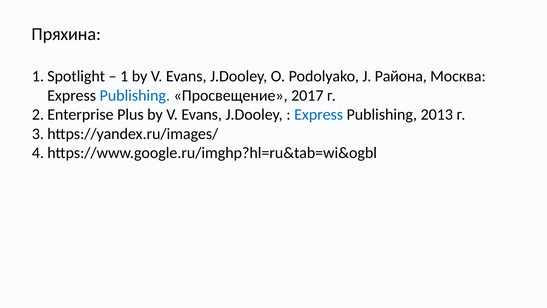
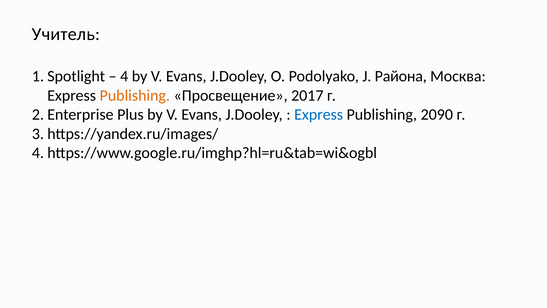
Пряхина: Пряхина -> Учитель (66, 34)
1: 1 -> 4 (124, 76)
Publishing colour: blue -> orange (135, 95)
2013: 2013 -> 2090 (437, 115)
